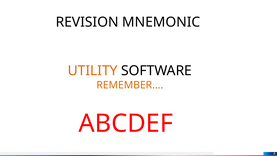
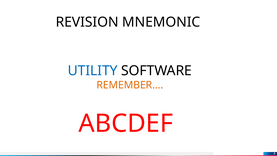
UTILITY colour: orange -> blue (93, 71)
